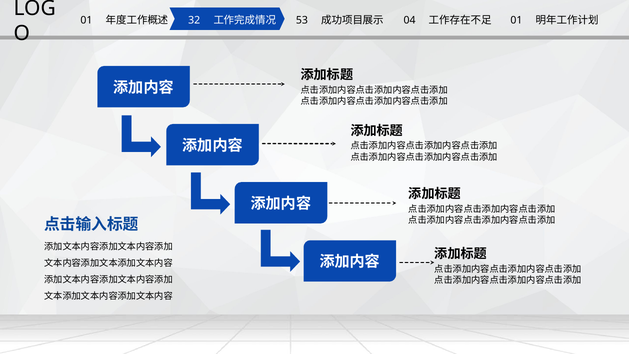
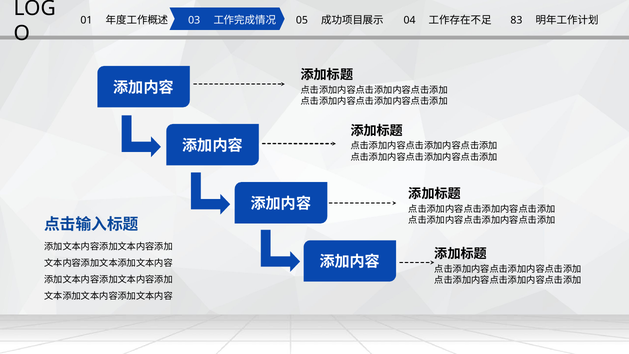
32: 32 -> 03 (194, 20)
53: 53 -> 05 (302, 20)
01: 01 -> 83 (516, 20)
